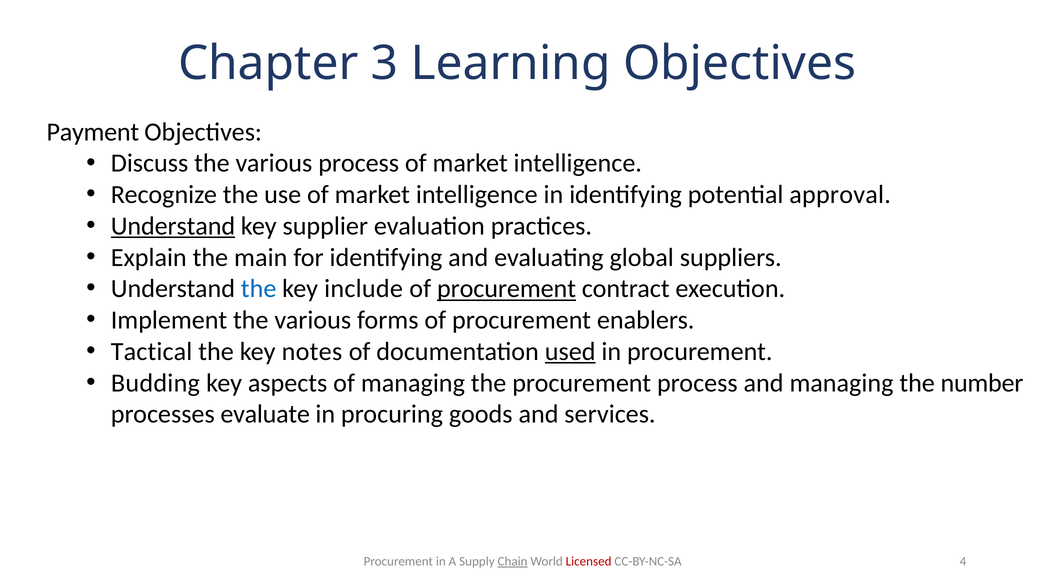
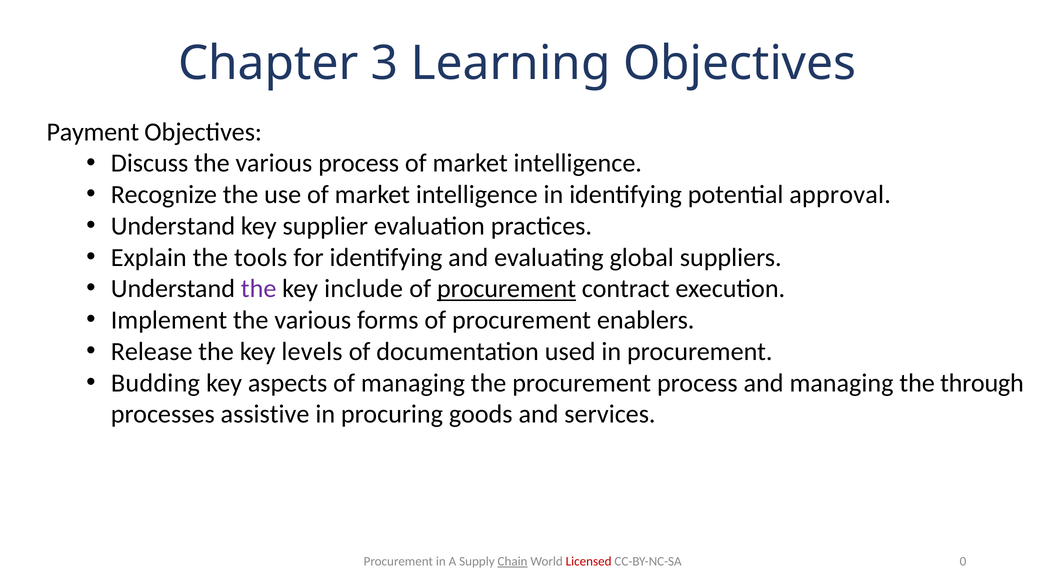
Understand underline: present -> none (173, 226)
main: main -> tools (261, 258)
the colour: blue -> purple (259, 289)
Tactical: Tactical -> Release (152, 352)
notes: notes -> levels (312, 352)
used underline: present -> none (570, 352)
number: number -> through (982, 383)
evaluate: evaluate -> assistive (265, 414)
4: 4 -> 0 (963, 562)
